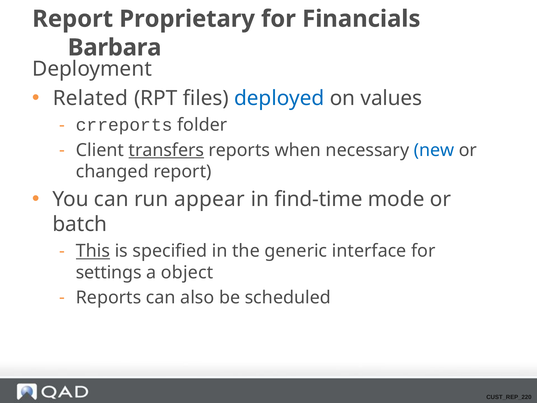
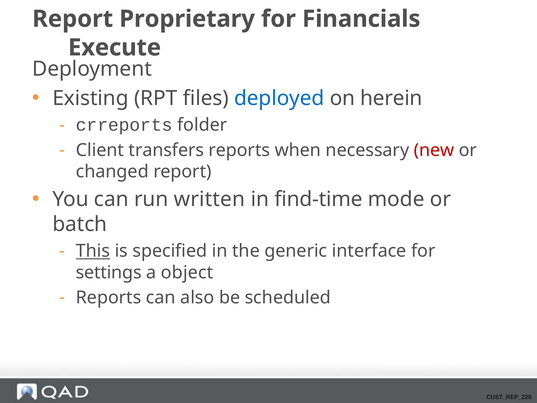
Barbara: Barbara -> Execute (115, 48)
Related: Related -> Existing (91, 98)
values: values -> herein (391, 98)
transfers underline: present -> none (166, 150)
new colour: blue -> red (434, 150)
appear: appear -> written (210, 199)
